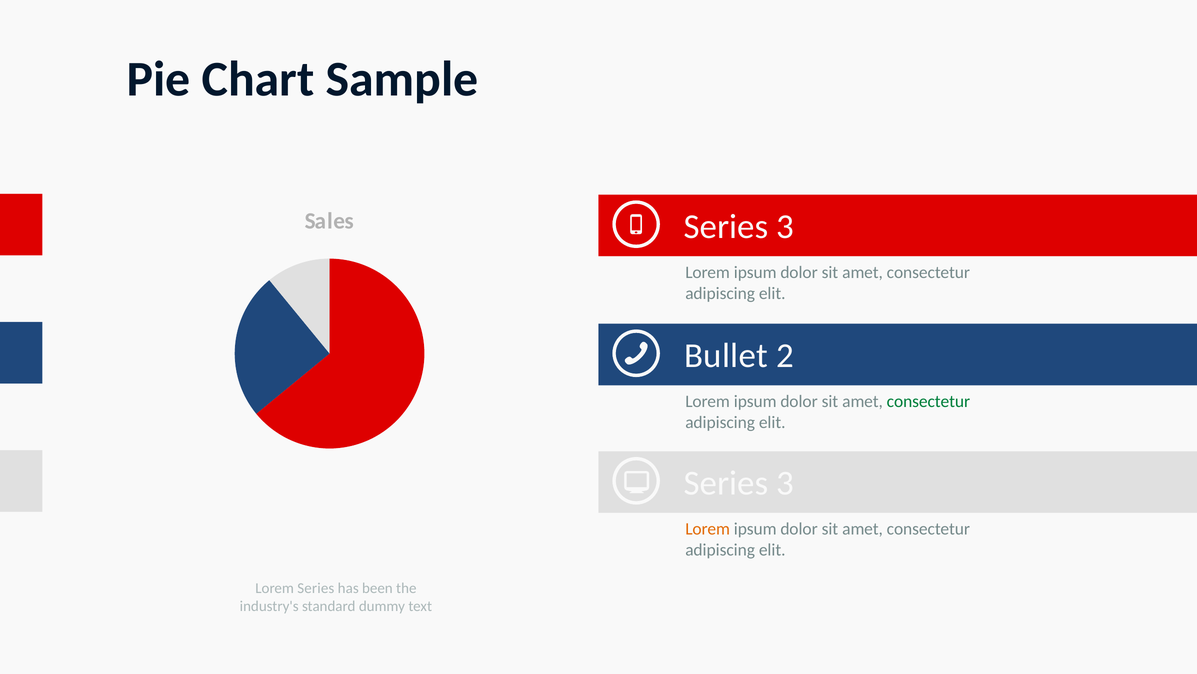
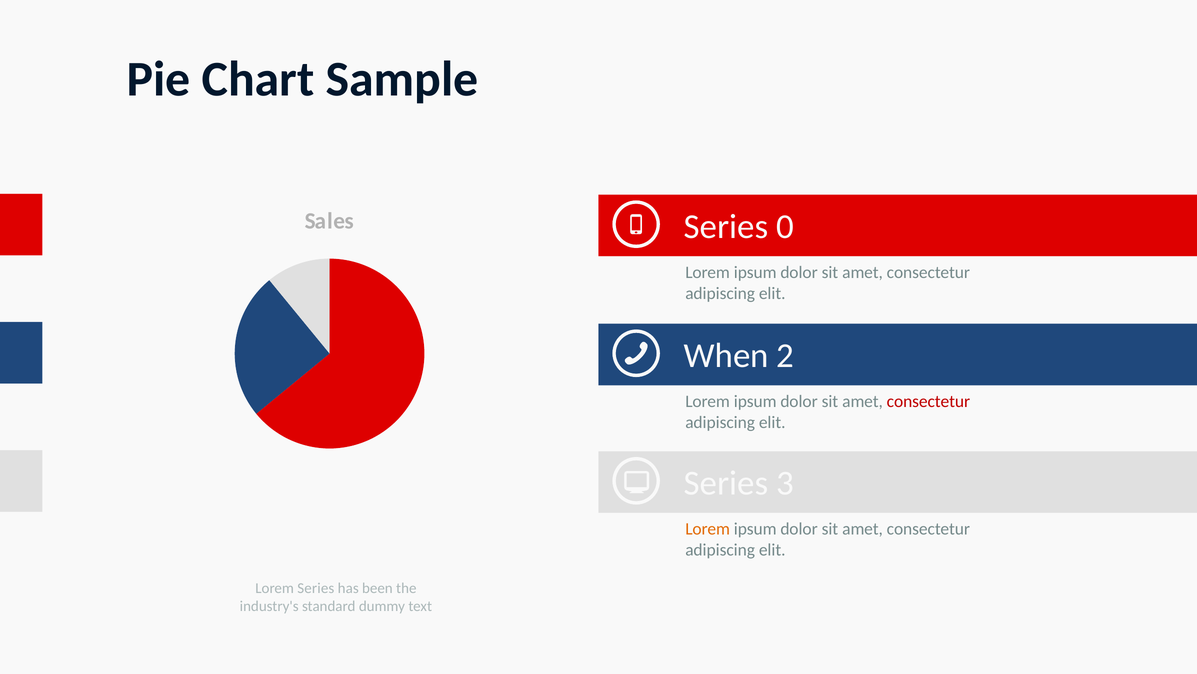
3: 3 -> 0 (785, 226)
Bullet: Bullet -> When (726, 355)
consectetur colour: green -> red (928, 401)
